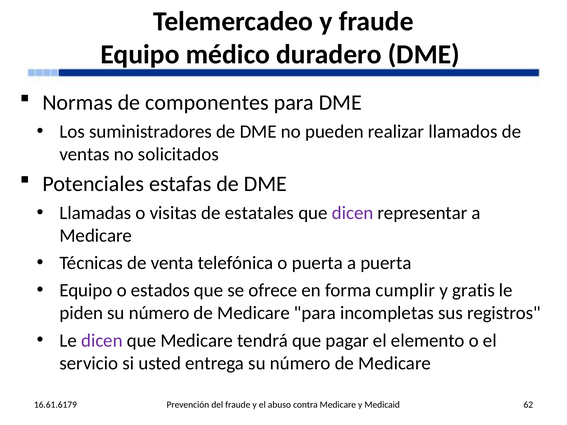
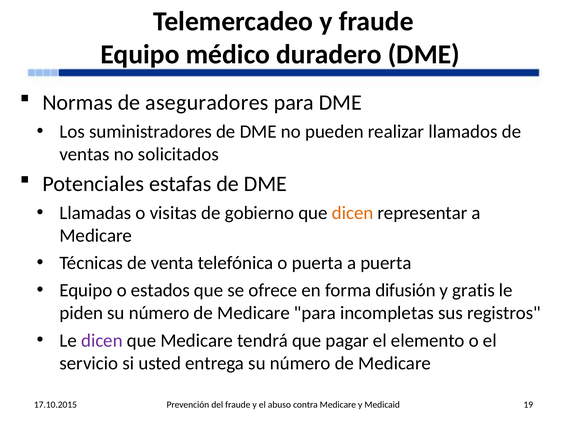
componentes: componentes -> aseguradores (207, 103)
estatales: estatales -> gobierno (259, 213)
dicen colour: purple -> orange (353, 213)
cumplir: cumplir -> difusión (405, 291)
16.61.6179: 16.61.6179 -> 17.10.2015 (55, 405)
62: 62 -> 19 (528, 405)
